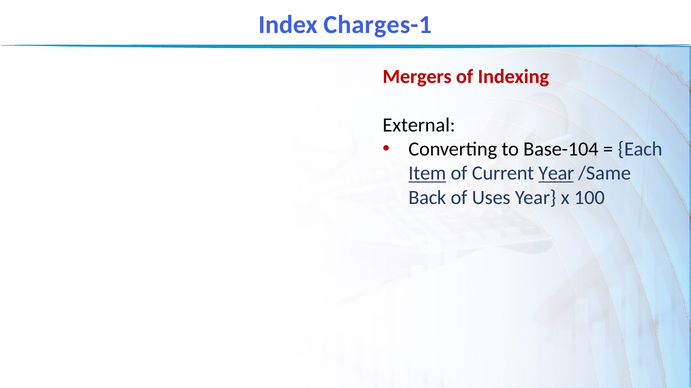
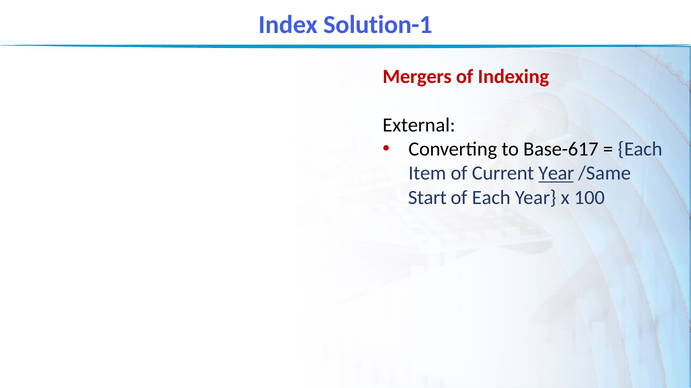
Charges-1: Charges-1 -> Solution-1 (378, 25)
Base-104: Base-104 -> Base-617 (561, 149)
Item underline: present -> none (427, 174)
Back: Back -> Start (427, 198)
of Uses: Uses -> Each (491, 198)
